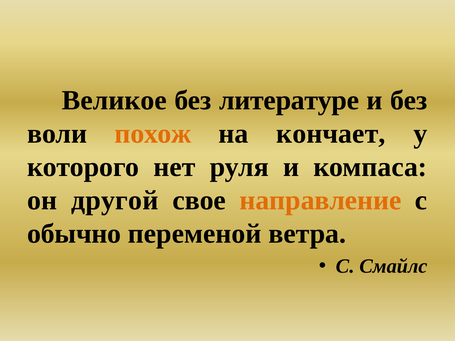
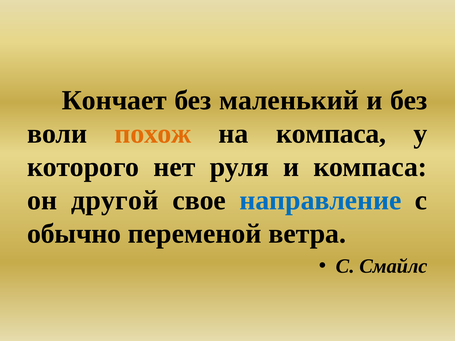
Великое: Великое -> Кончает (114, 101)
литературе: литературе -> маленький (289, 101)
на кончает: кончает -> компаса (331, 134)
направление colour: orange -> blue (321, 201)
